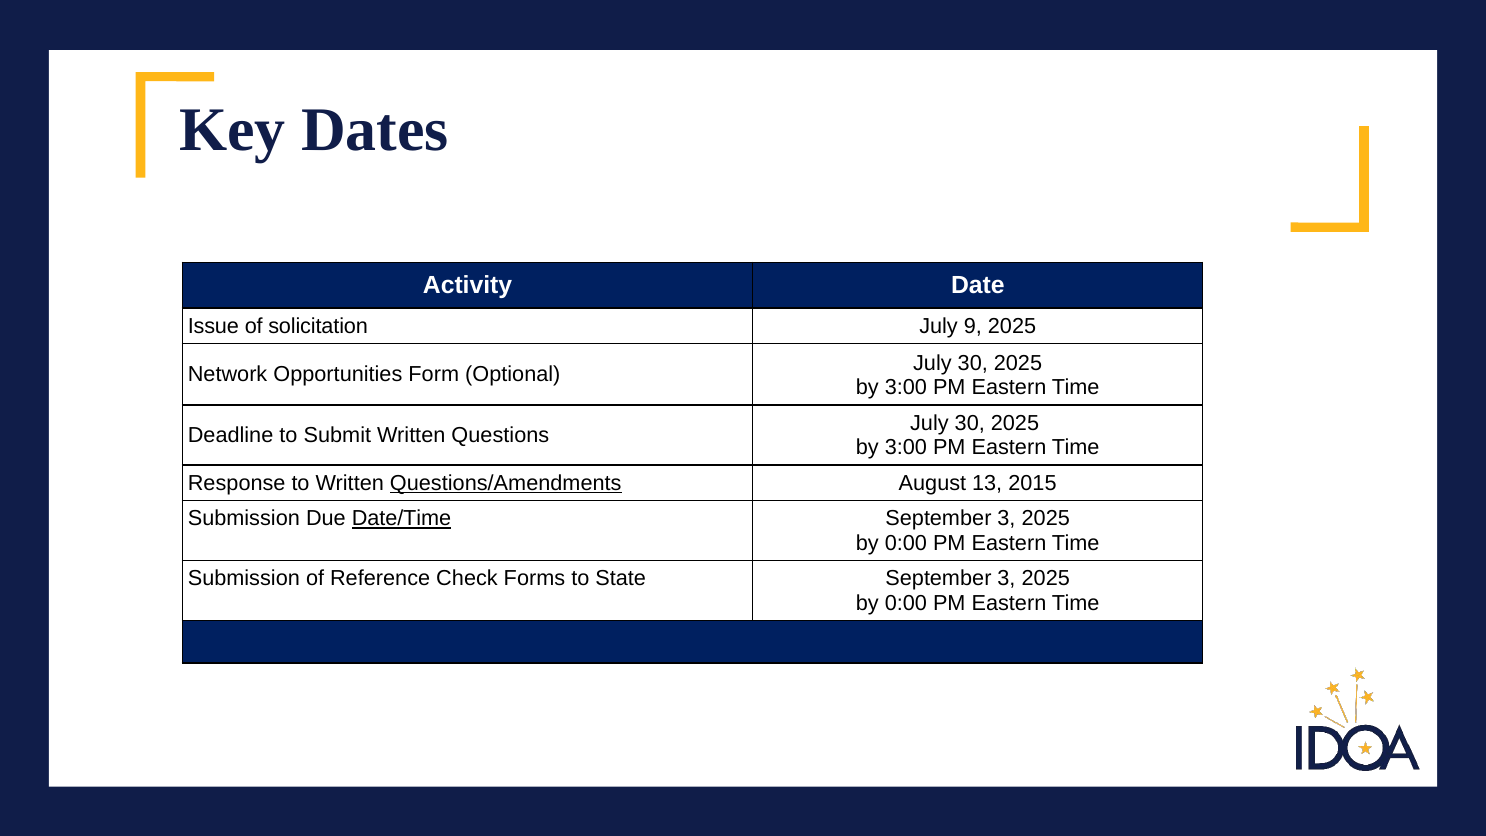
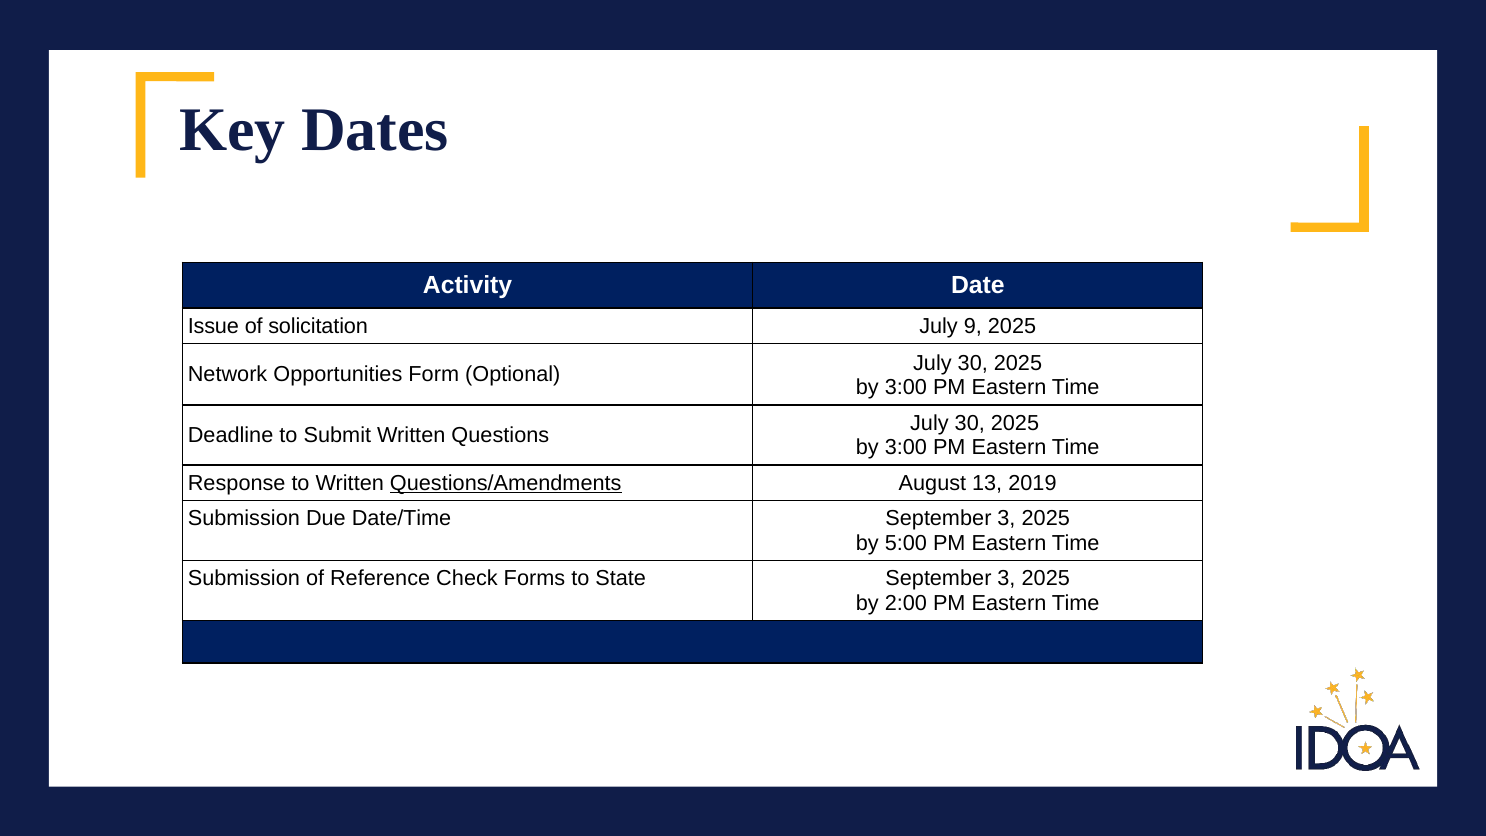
2015: 2015 -> 2019 (1032, 483)
Date/Time underline: present -> none (401, 519)
0:00: 0:00 -> 5:00 (906, 543)
0:00: 0:00 -> 2:00 (906, 603)
